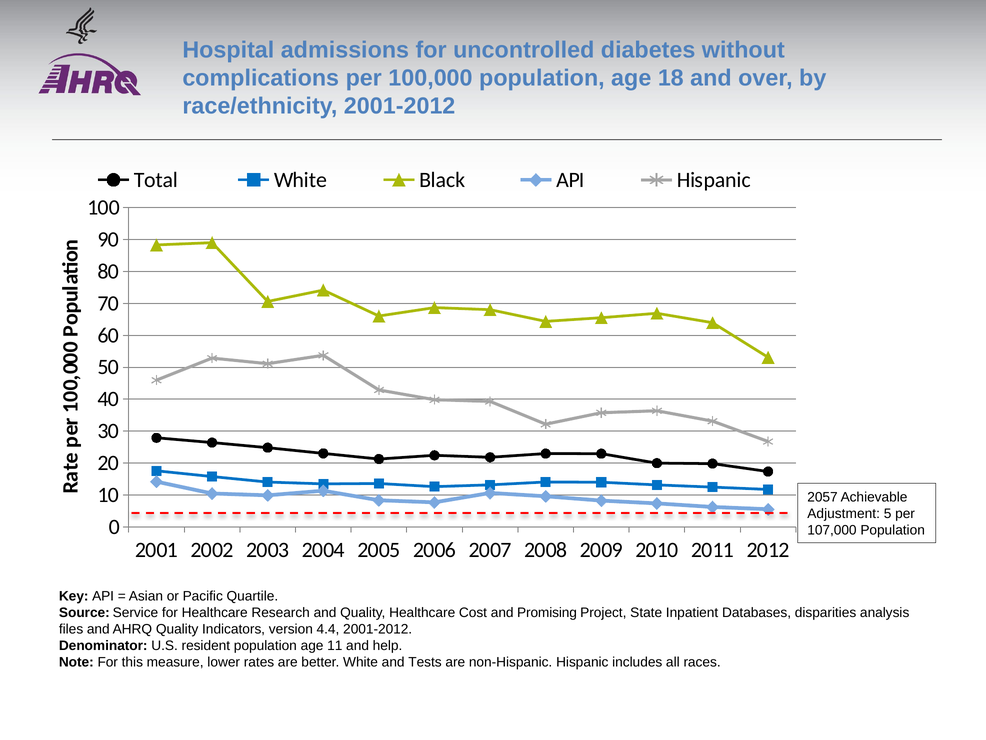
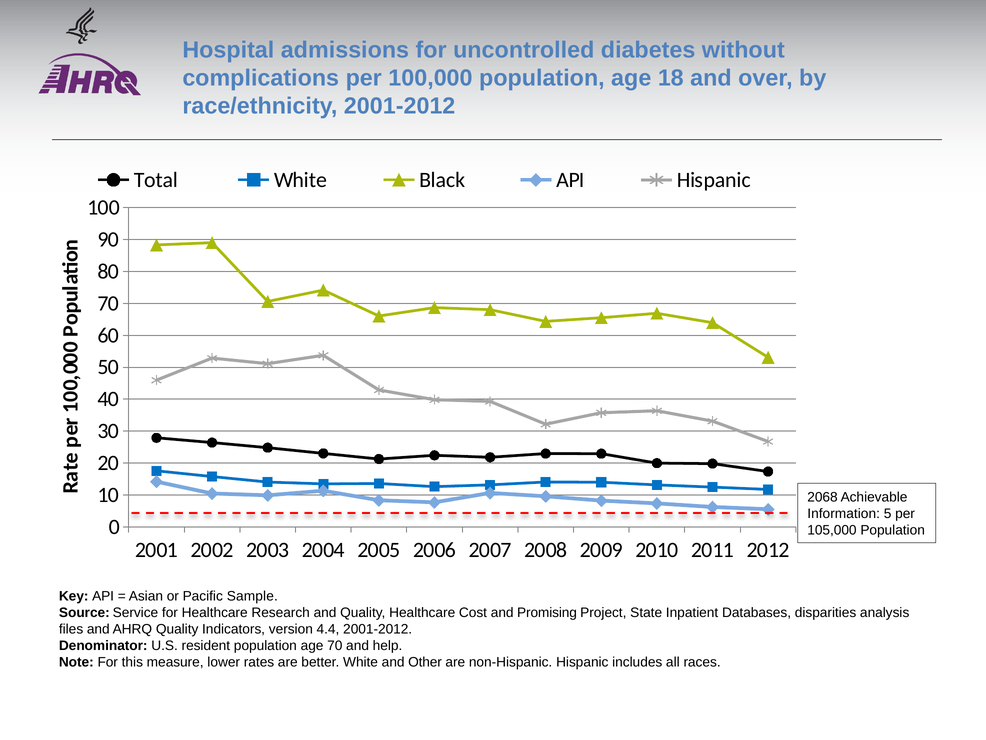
2057: 2057 -> 2068 (822, 497)
Adjustment: Adjustment -> Information (844, 514)
107,000: 107,000 -> 105,000 (832, 530)
Quartile: Quartile -> Sample (252, 596)
age 11: 11 -> 70 (335, 645)
Tests: Tests -> Other (425, 662)
